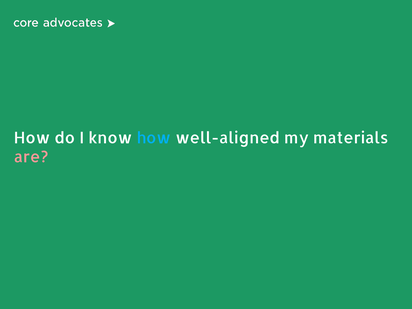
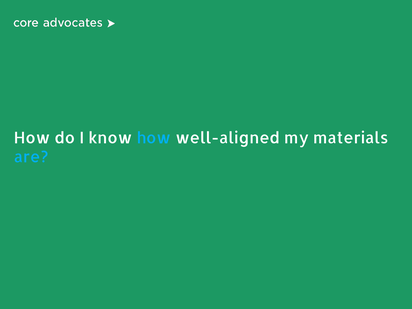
are colour: pink -> light blue (31, 157)
